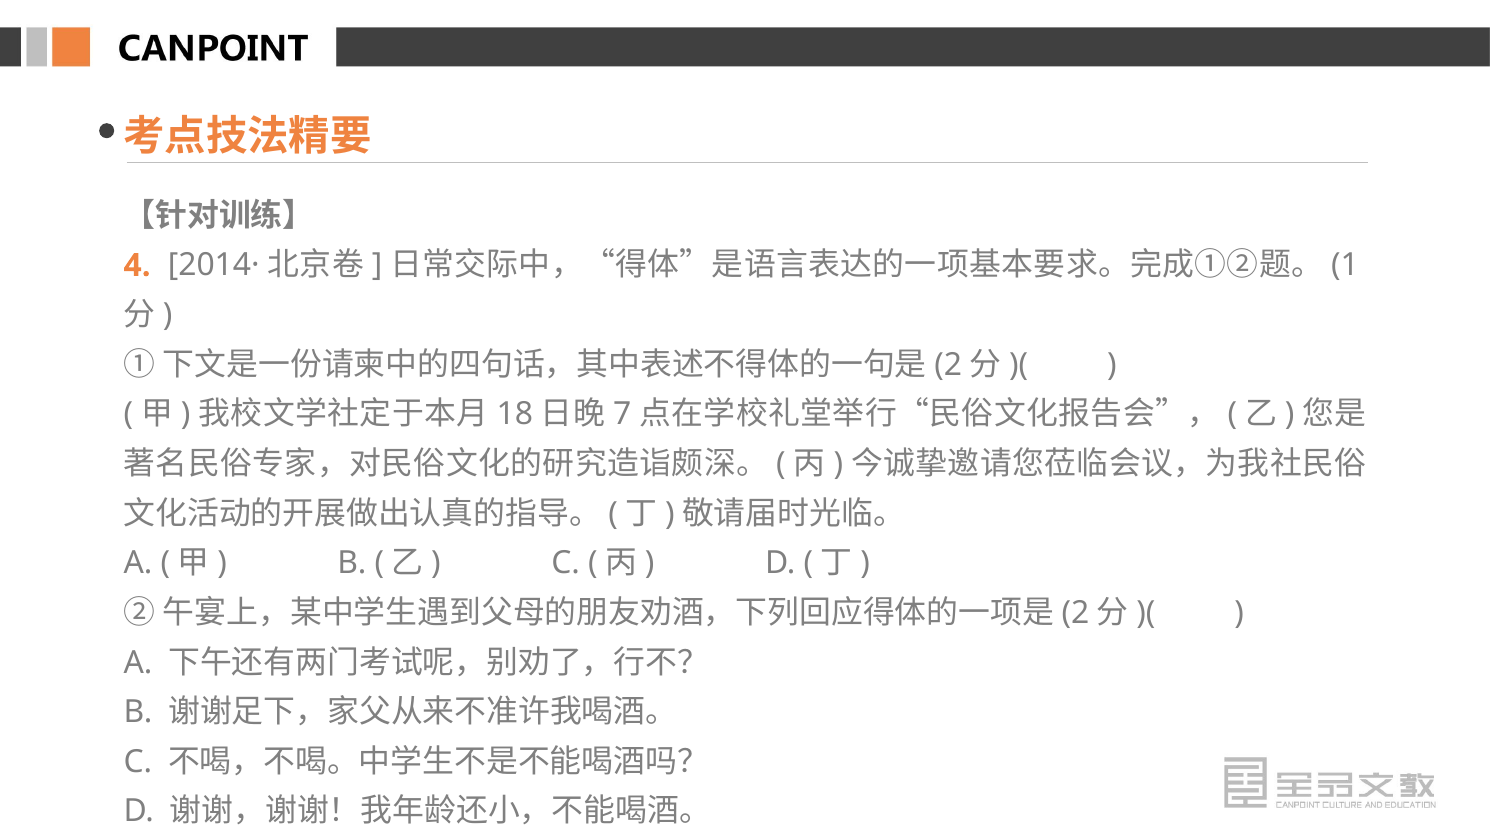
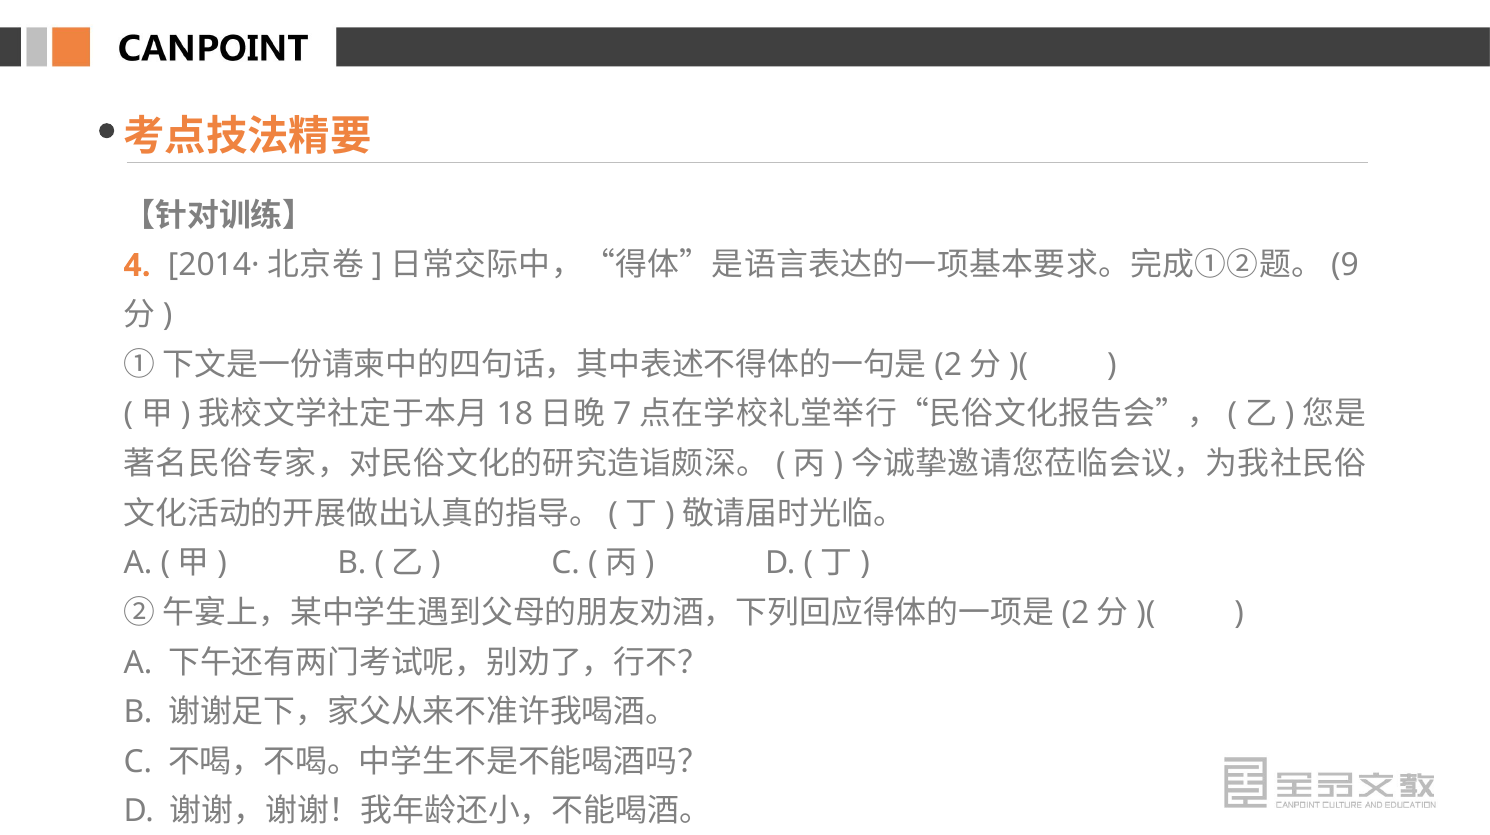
1: 1 -> 9 (1345, 266)
